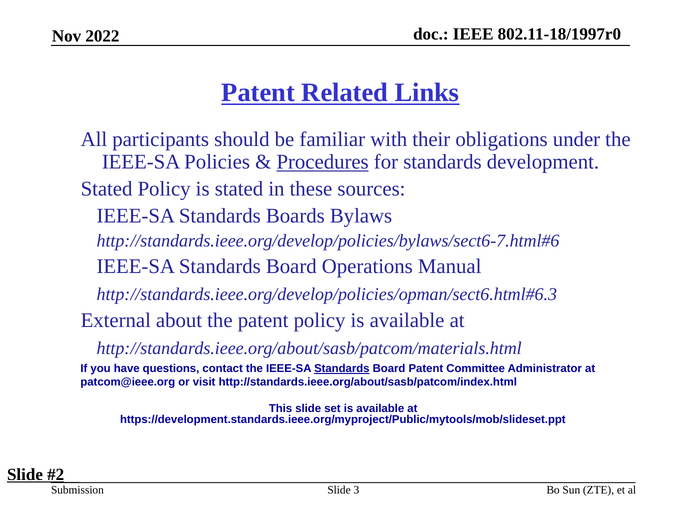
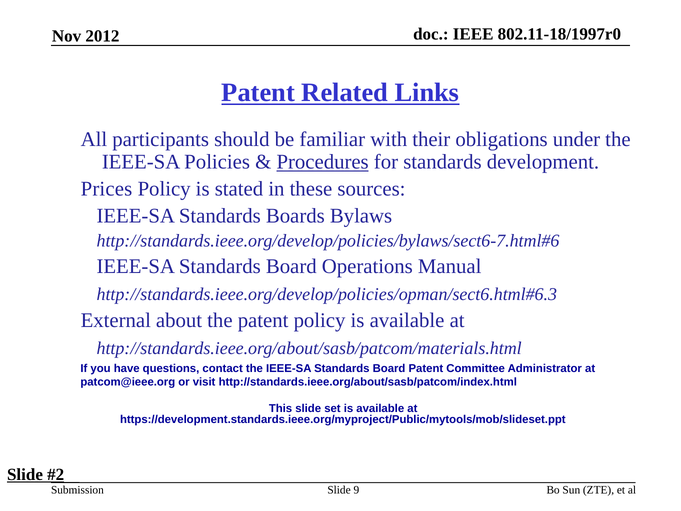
2022: 2022 -> 2012 (102, 36)
Stated: Stated -> Prices (106, 189)
Standards underline: present -> none (342, 368)
3: 3 -> 9 (356, 490)
